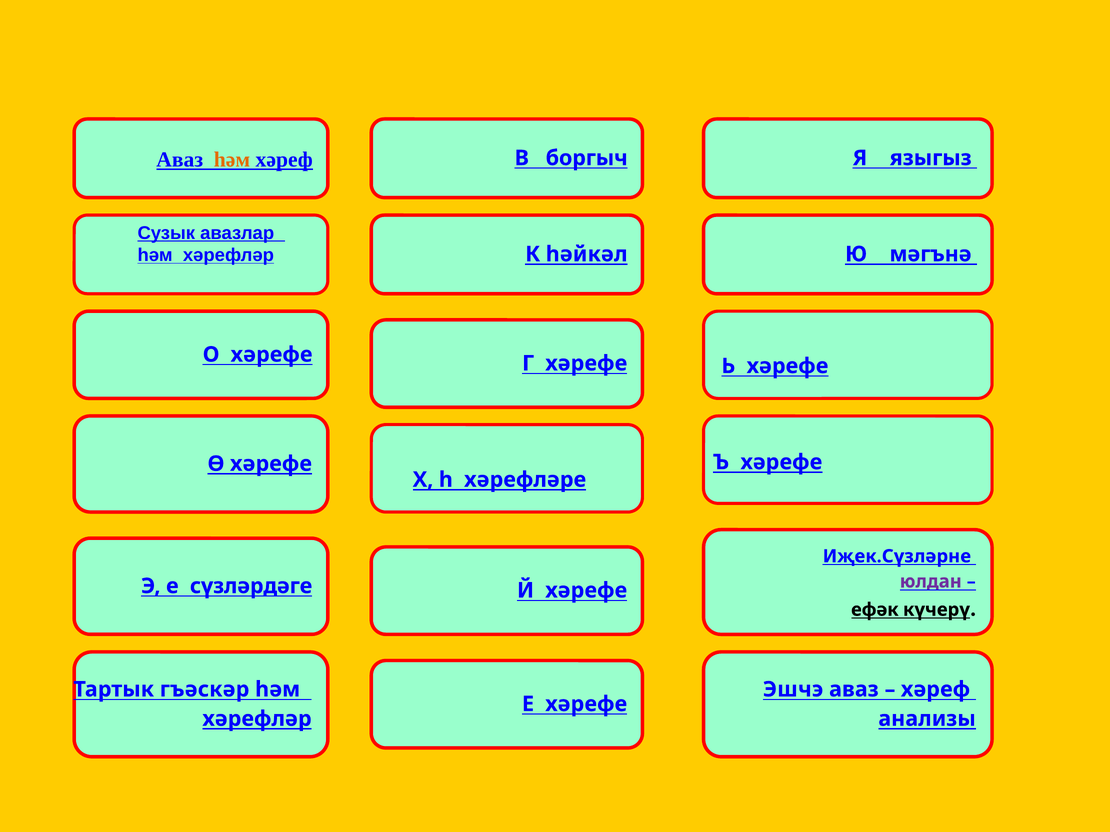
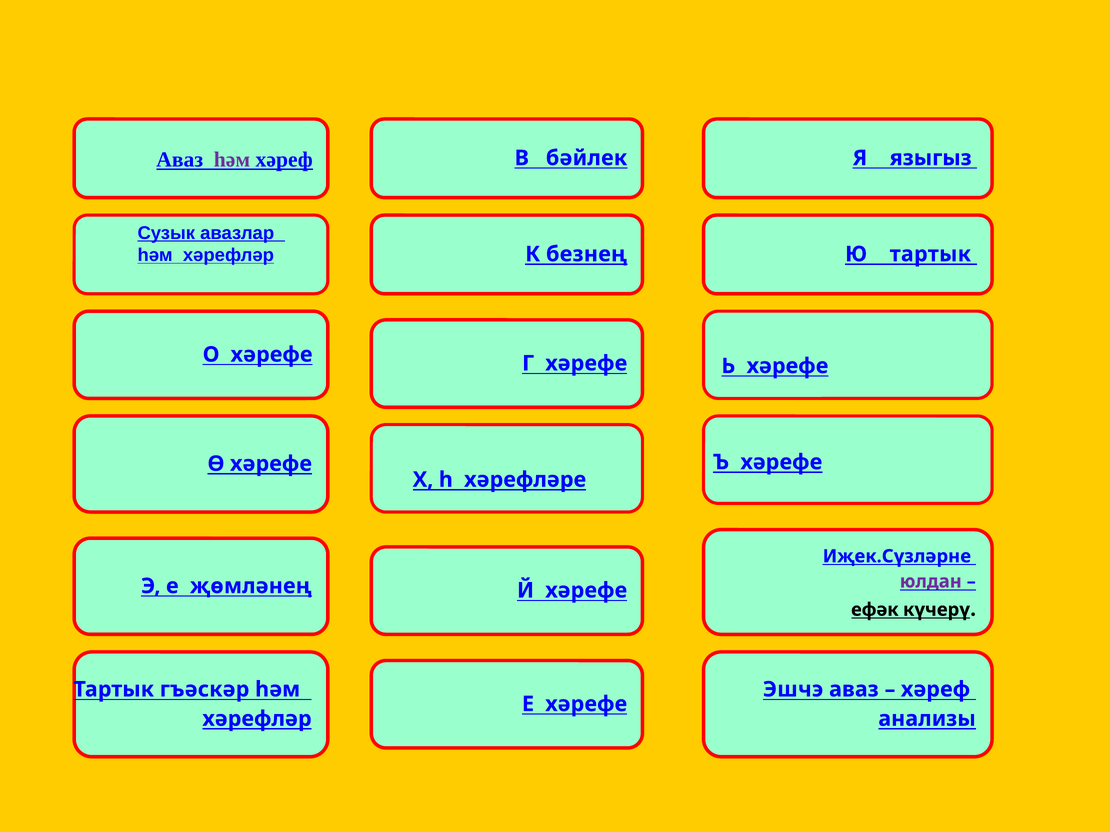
һәм colour: orange -> purple (232, 160)
боргыч: боргыч -> бәйлек (587, 158)
һәйкәл: һәйкәл -> безнең (587, 254)
Ю мәгънә: мәгънә -> тартык (930, 254)
сүзләрдәге: сүзләрдәге -> җөмләнең (251, 586)
